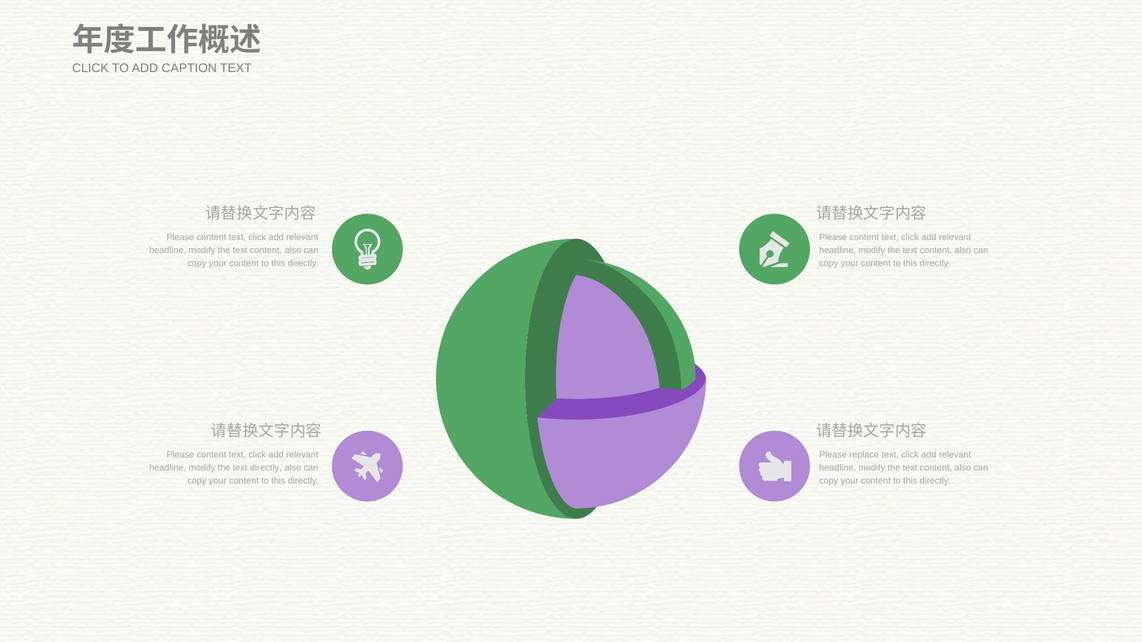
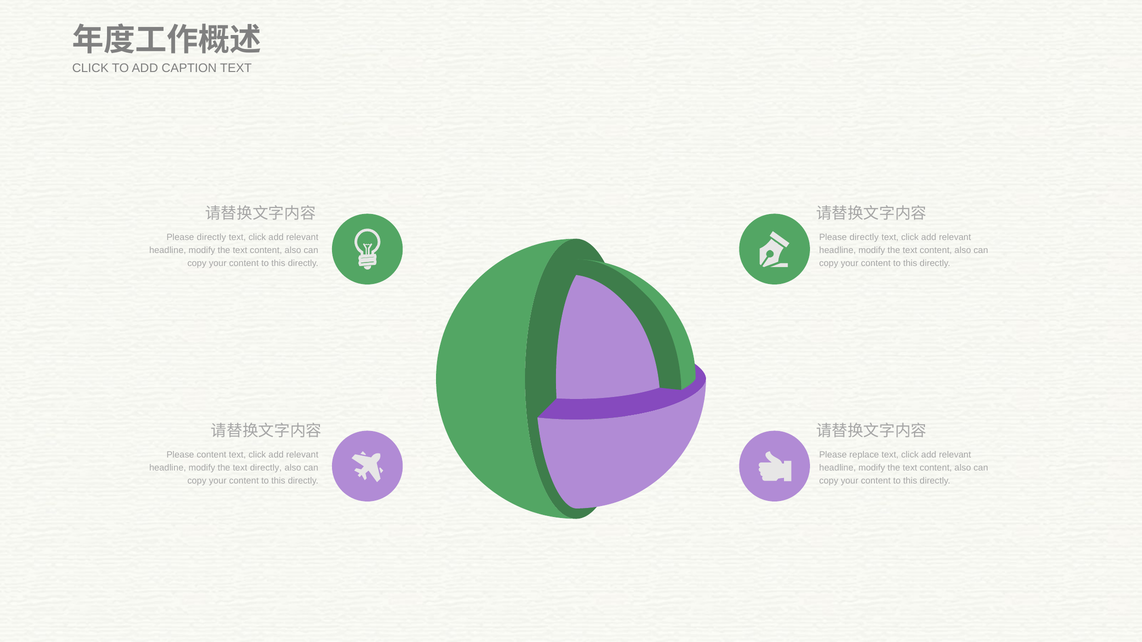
content: content -> directly (211, 237)
content: content -> directly (864, 237)
